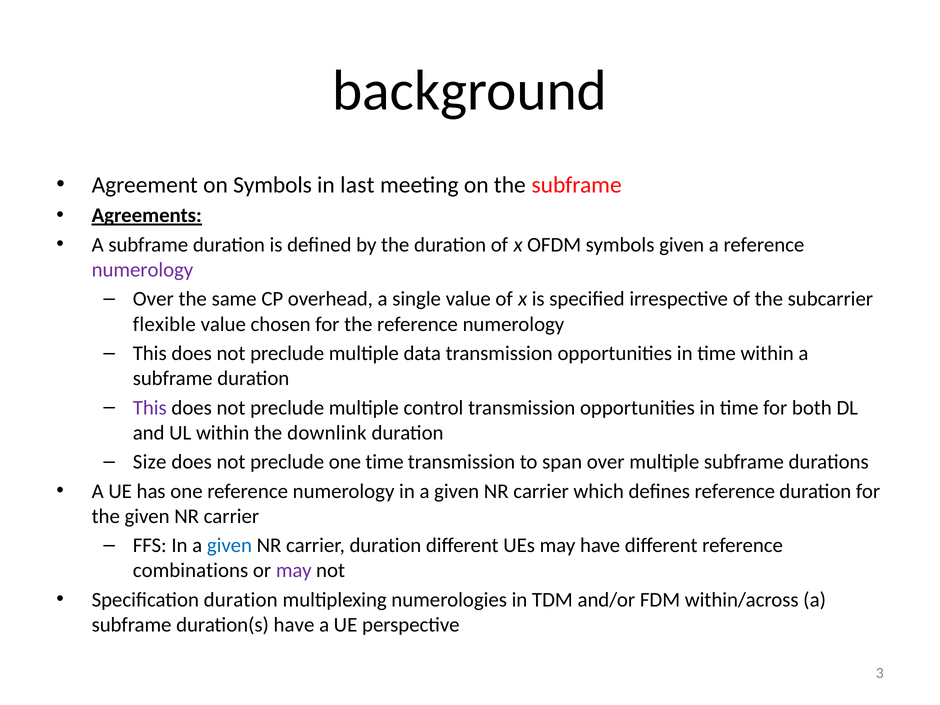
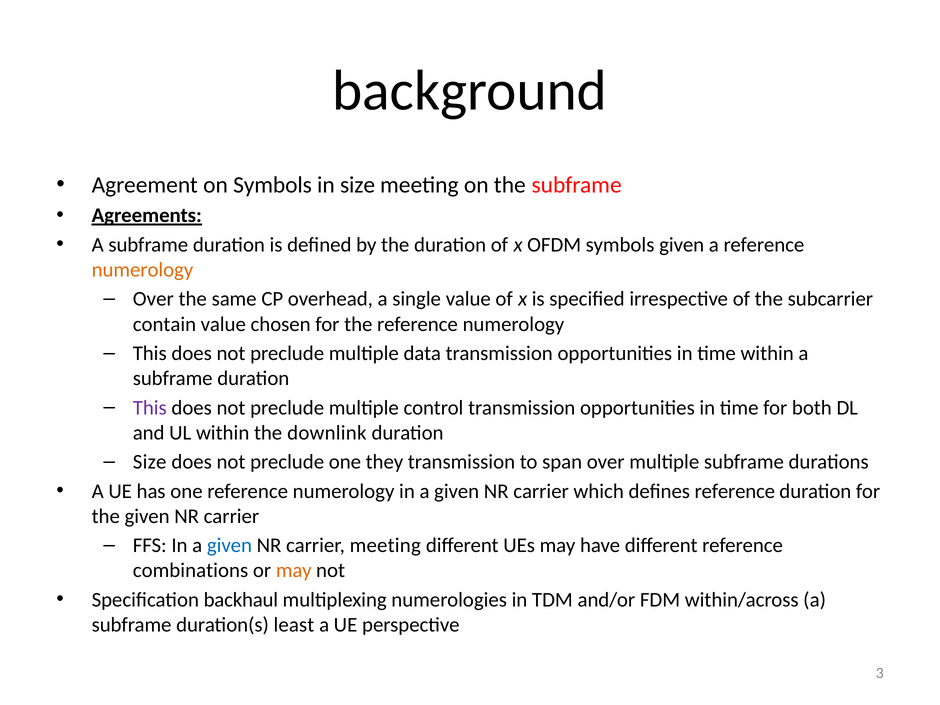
in last: last -> size (358, 185)
numerology colour: purple -> orange (142, 270)
flexible: flexible -> contain (164, 324)
one time: time -> they (384, 462)
carrier duration: duration -> meeting (385, 545)
may colour: purple -> orange (294, 571)
Specification duration: duration -> backhaul (241, 600)
duration(s have: have -> least (294, 625)
